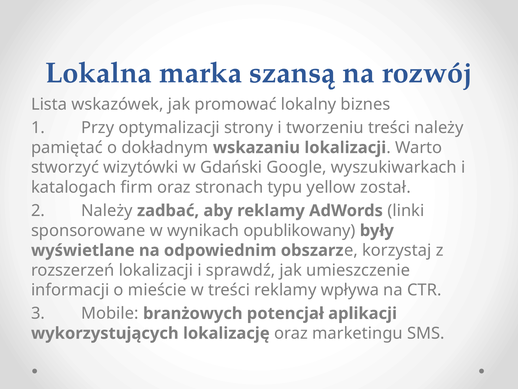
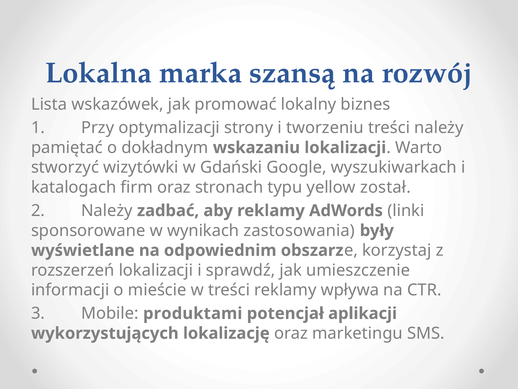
opublikowany: opublikowany -> zastosowania (299, 230)
branżowych: branżowych -> produktami (193, 313)
